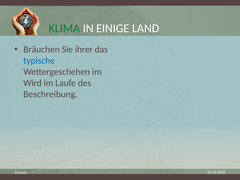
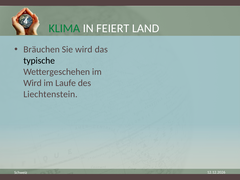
EINIGE: EINIGE -> FEIERT (113, 28)
Sie ihrer: ihrer -> wird (84, 49)
typische colour: blue -> black (39, 61)
Beschreibung: Beschreibung -> Liechtenstein (50, 94)
